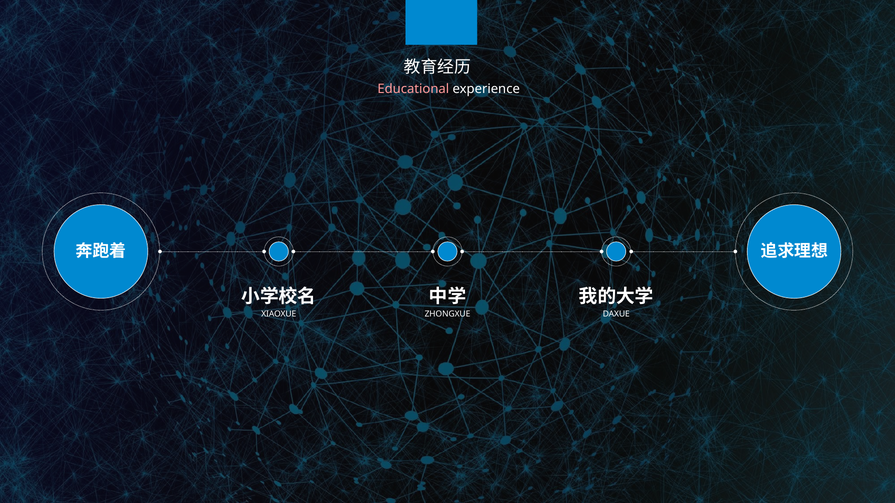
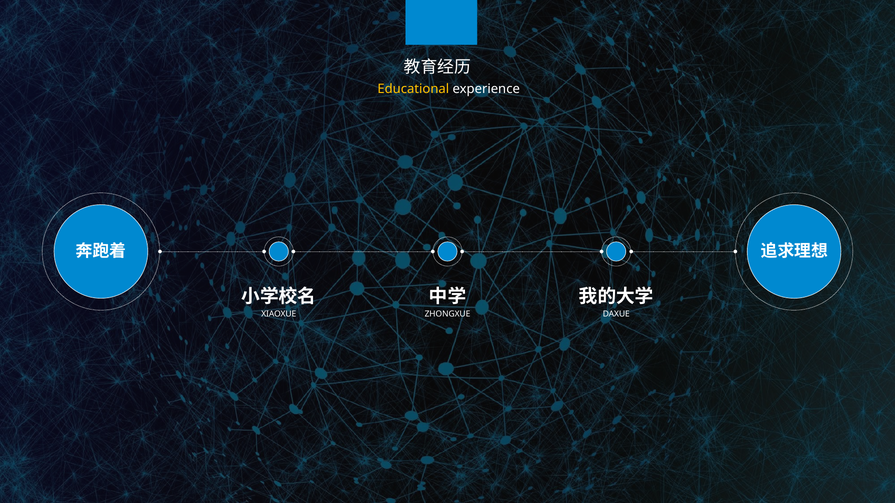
Educational colour: pink -> yellow (413, 89)
